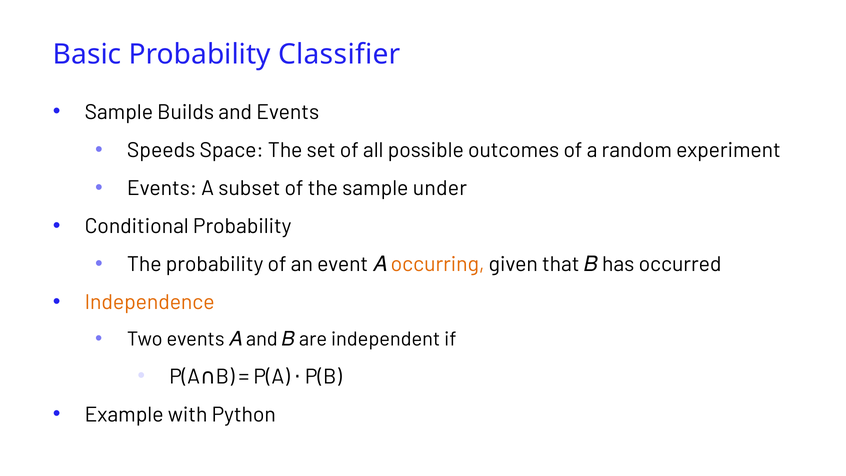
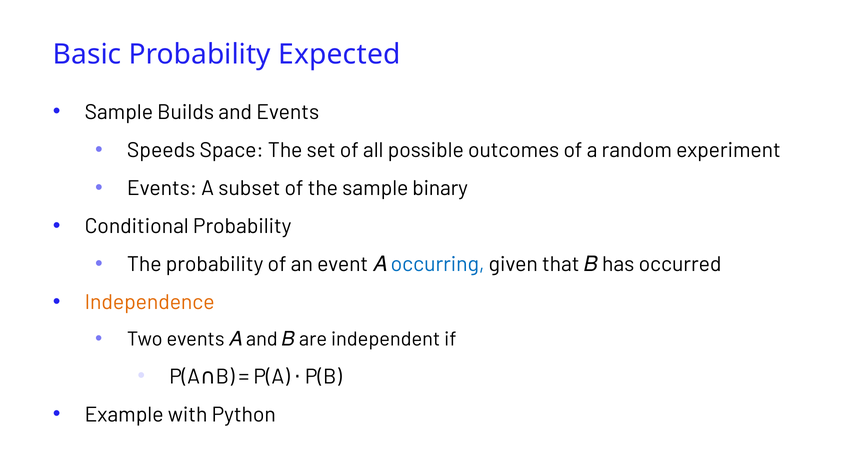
Classifier: Classifier -> Expected (339, 54)
under: under -> binary (440, 188)
occurring colour: orange -> blue (438, 264)
